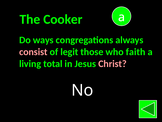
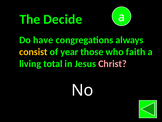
Cooker: Cooker -> Decide (63, 19)
ways: ways -> have (43, 40)
consist colour: pink -> yellow (33, 52)
legit: legit -> year (69, 52)
